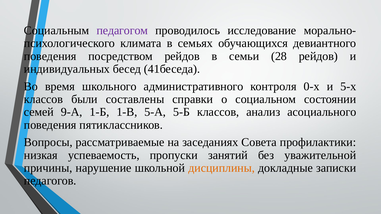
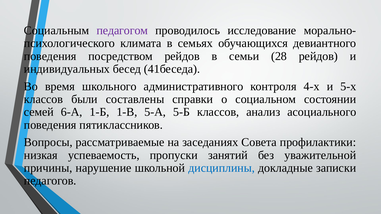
0-х: 0-х -> 4-х (312, 86)
9-А: 9-А -> 6-А (72, 112)
дисциплины colour: orange -> blue (222, 168)
